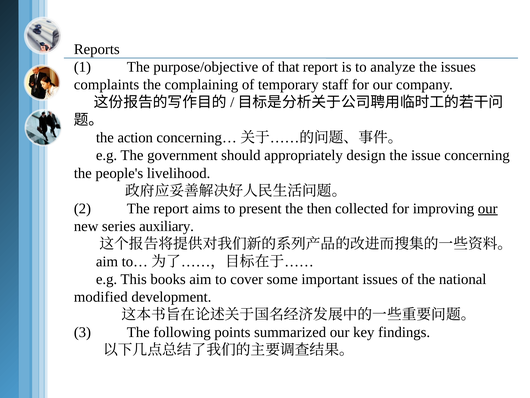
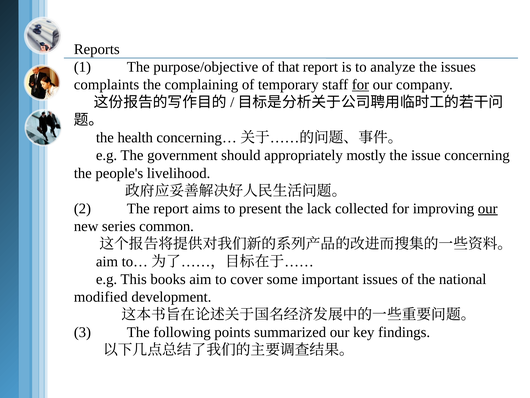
for underline: none -> present (360, 85)
action: action -> health (135, 138)
design: design -> mostly (366, 155)
then: then -> lack (319, 208)
auxiliary: auxiliary -> common (167, 226)
